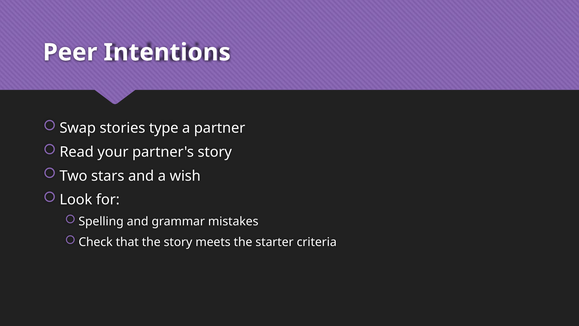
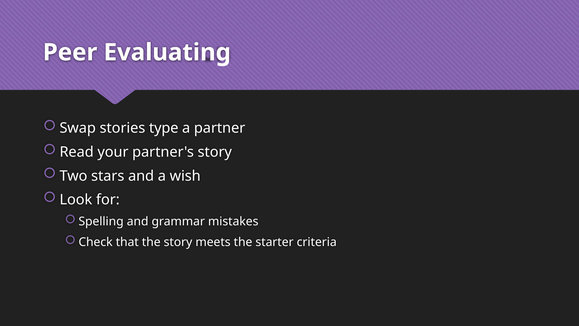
Intentions: Intentions -> Evaluating (167, 52)
